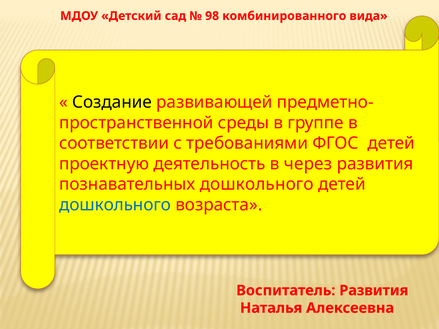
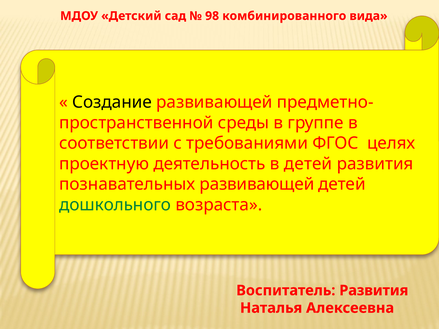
ФГОС детей: детей -> целях (391, 143)
в через: через -> детей (308, 164)
познавательных дошкольного: дошкольного -> развивающей (257, 184)
дошкольного colour: blue -> green (115, 205)
